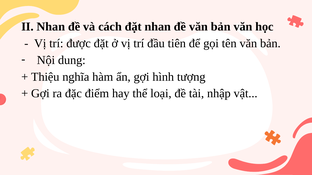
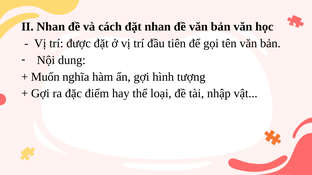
Thiệu: Thiệu -> Muốn (45, 77)
